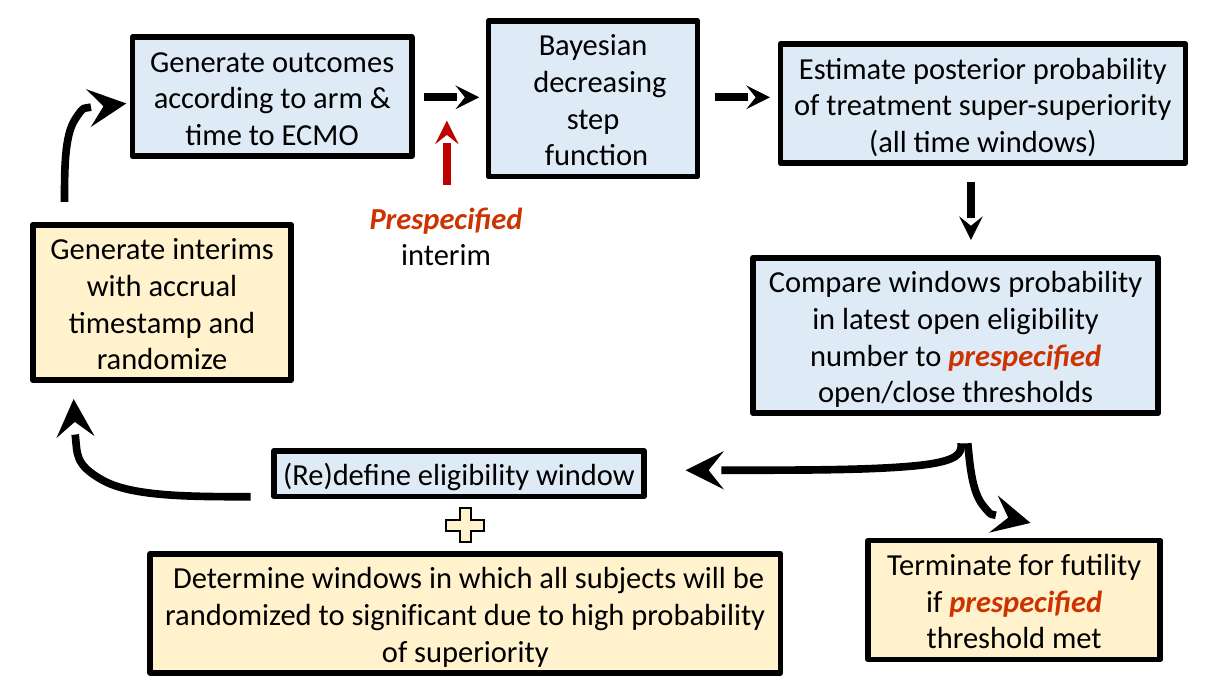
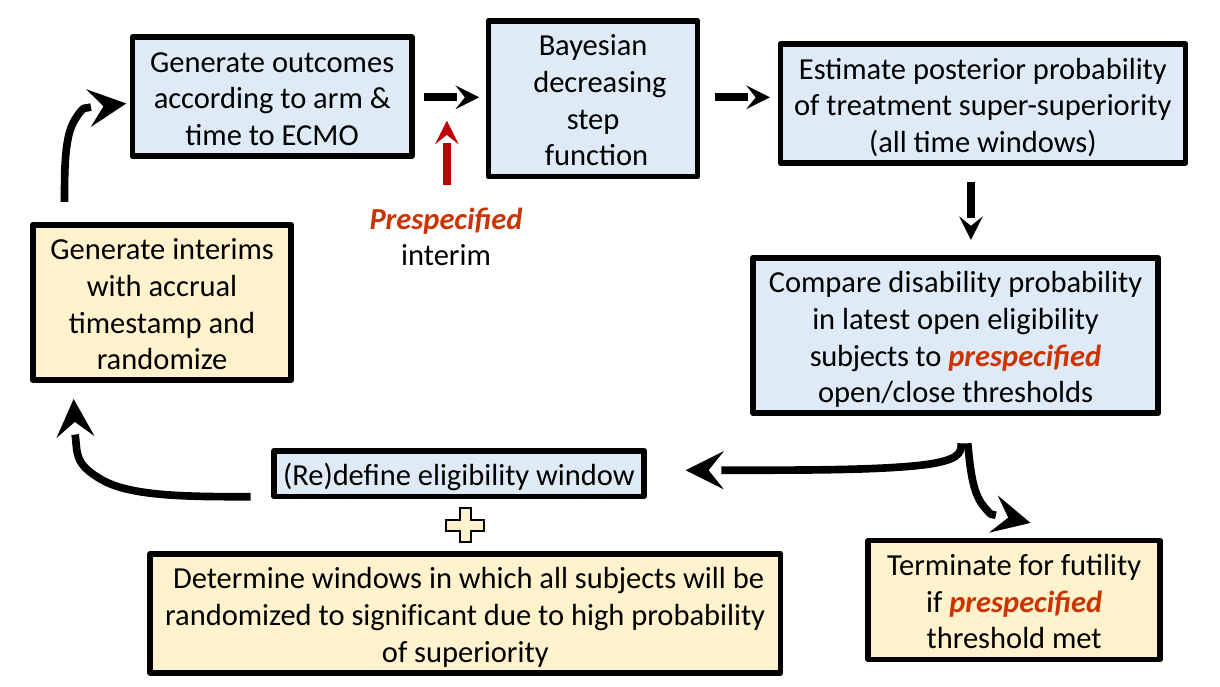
Compare windows: windows -> disability (945, 282)
number: number -> subjects (859, 356)
